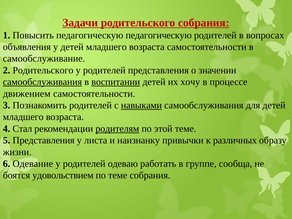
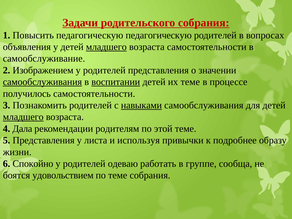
младшего underline: none -> present (106, 47)
2 Родительского: Родительского -> Изображением (43, 70)
их хочу: хочу -> теме (190, 82)
движением: движением -> получилось (27, 94)
младшего underline: none -> present (23, 117)
Стал: Стал -> Дала (22, 129)
родителям underline: present -> none (117, 129)
наизнанку: наизнанку -> используя (139, 140)
различных: различных -> подробнее (235, 140)
Одевание: Одевание -> Спокойно (33, 164)
